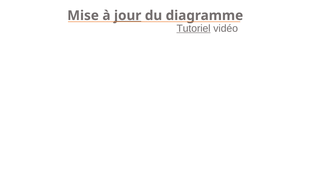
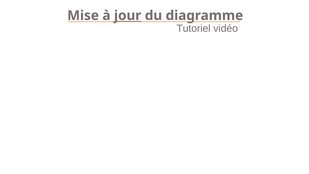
Tutoriel underline: present -> none (194, 28)
